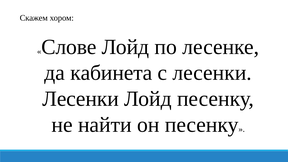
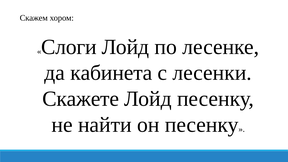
Слове: Слове -> Слоги (69, 47)
Лесенки: Лесенки -> Скажете (81, 99)
